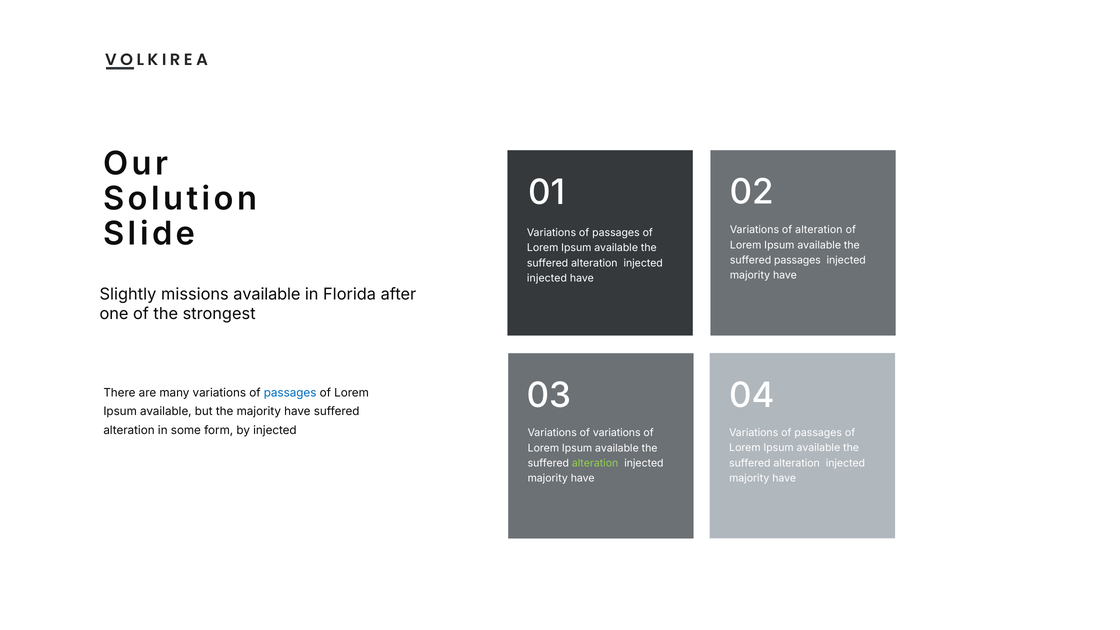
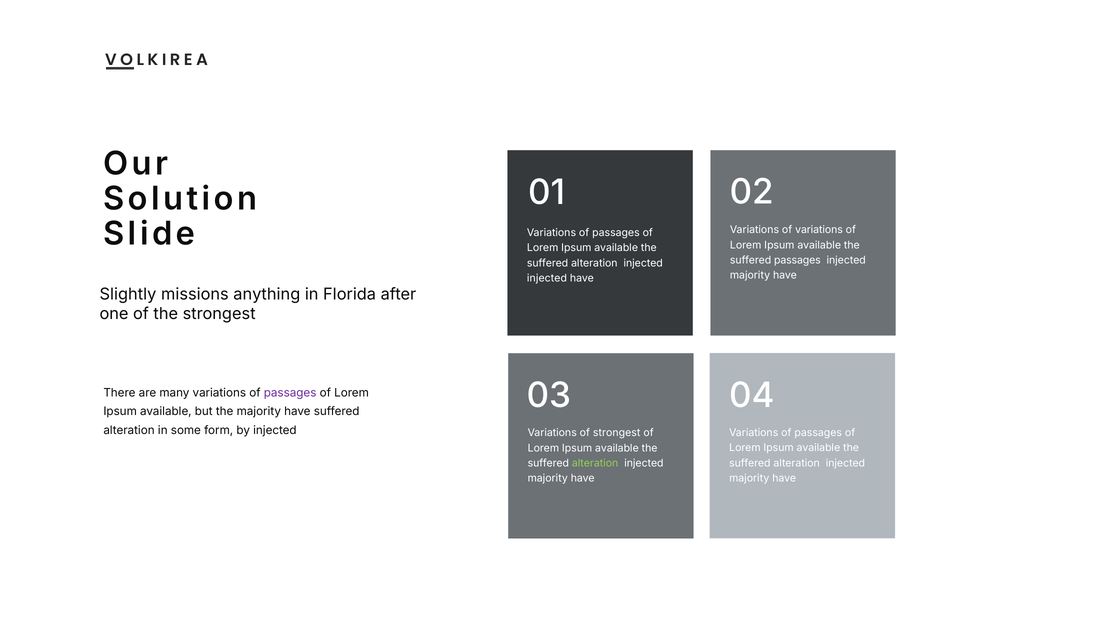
of alteration: alteration -> variations (819, 230)
missions available: available -> anything (267, 294)
passages colour: blue -> purple (290, 393)
of variations: variations -> strongest (617, 433)
